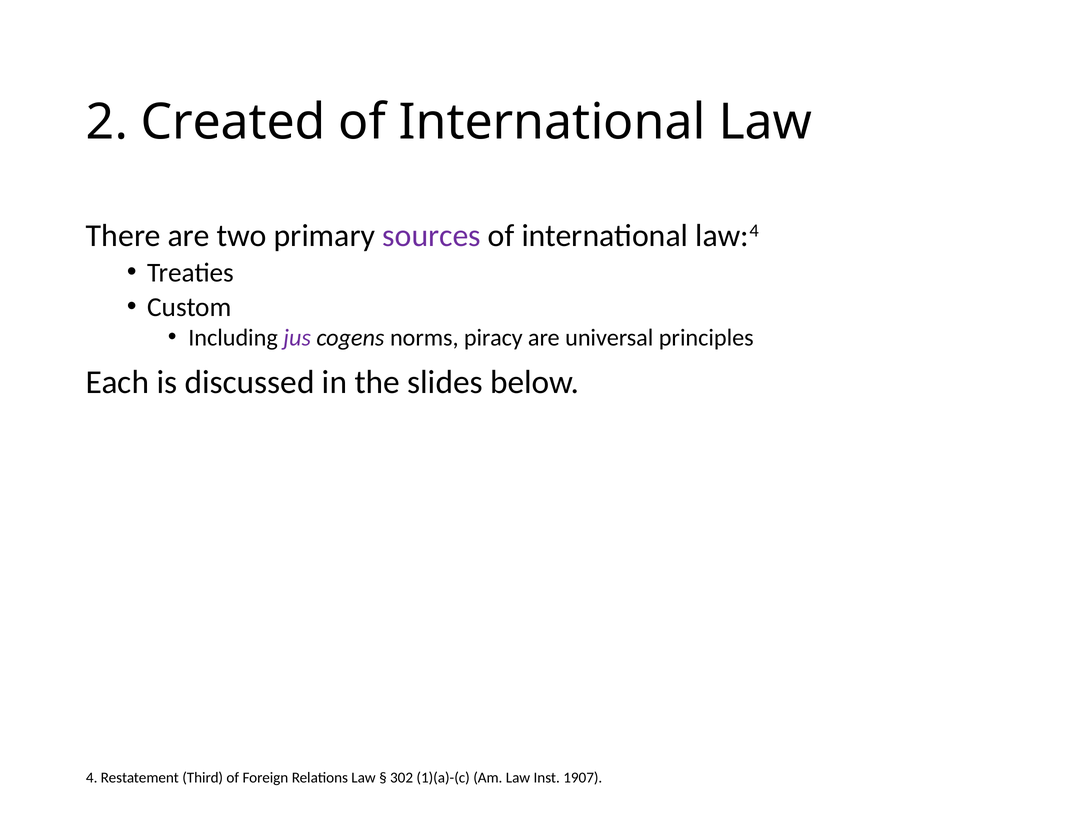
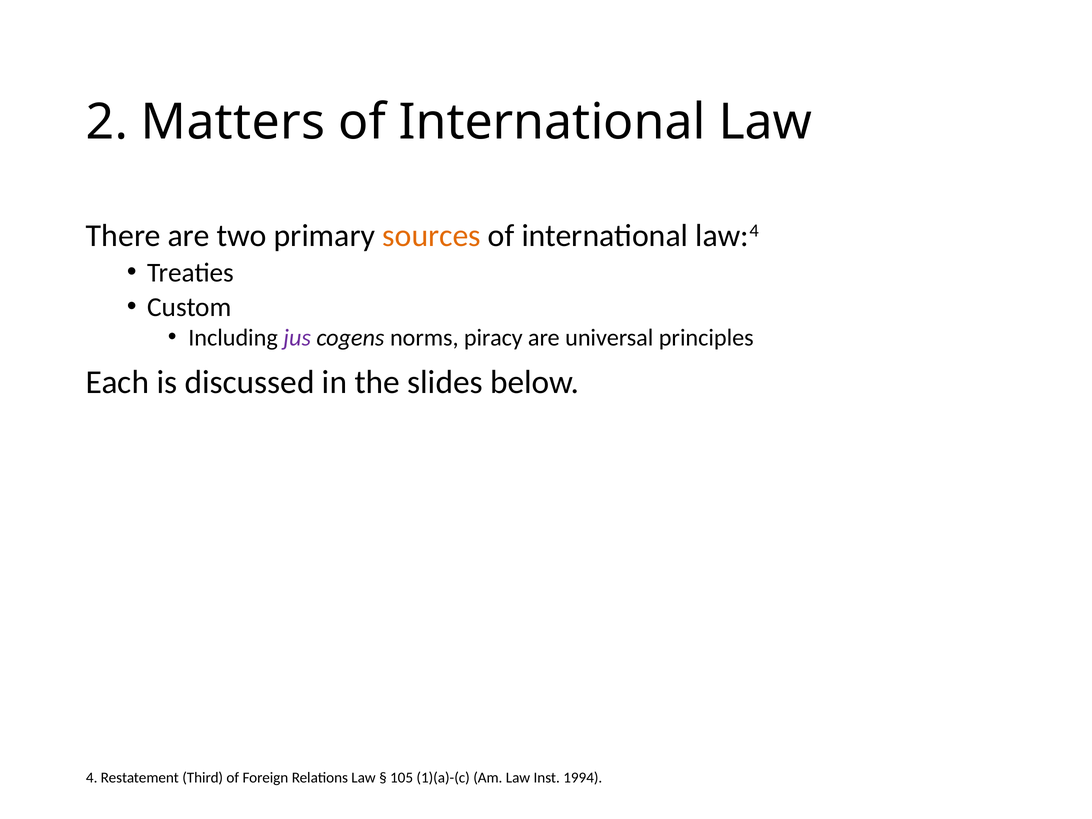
Created: Created -> Matters (233, 122)
sources colour: purple -> orange (432, 236)
302: 302 -> 105 (402, 778)
1907: 1907 -> 1994 (583, 778)
